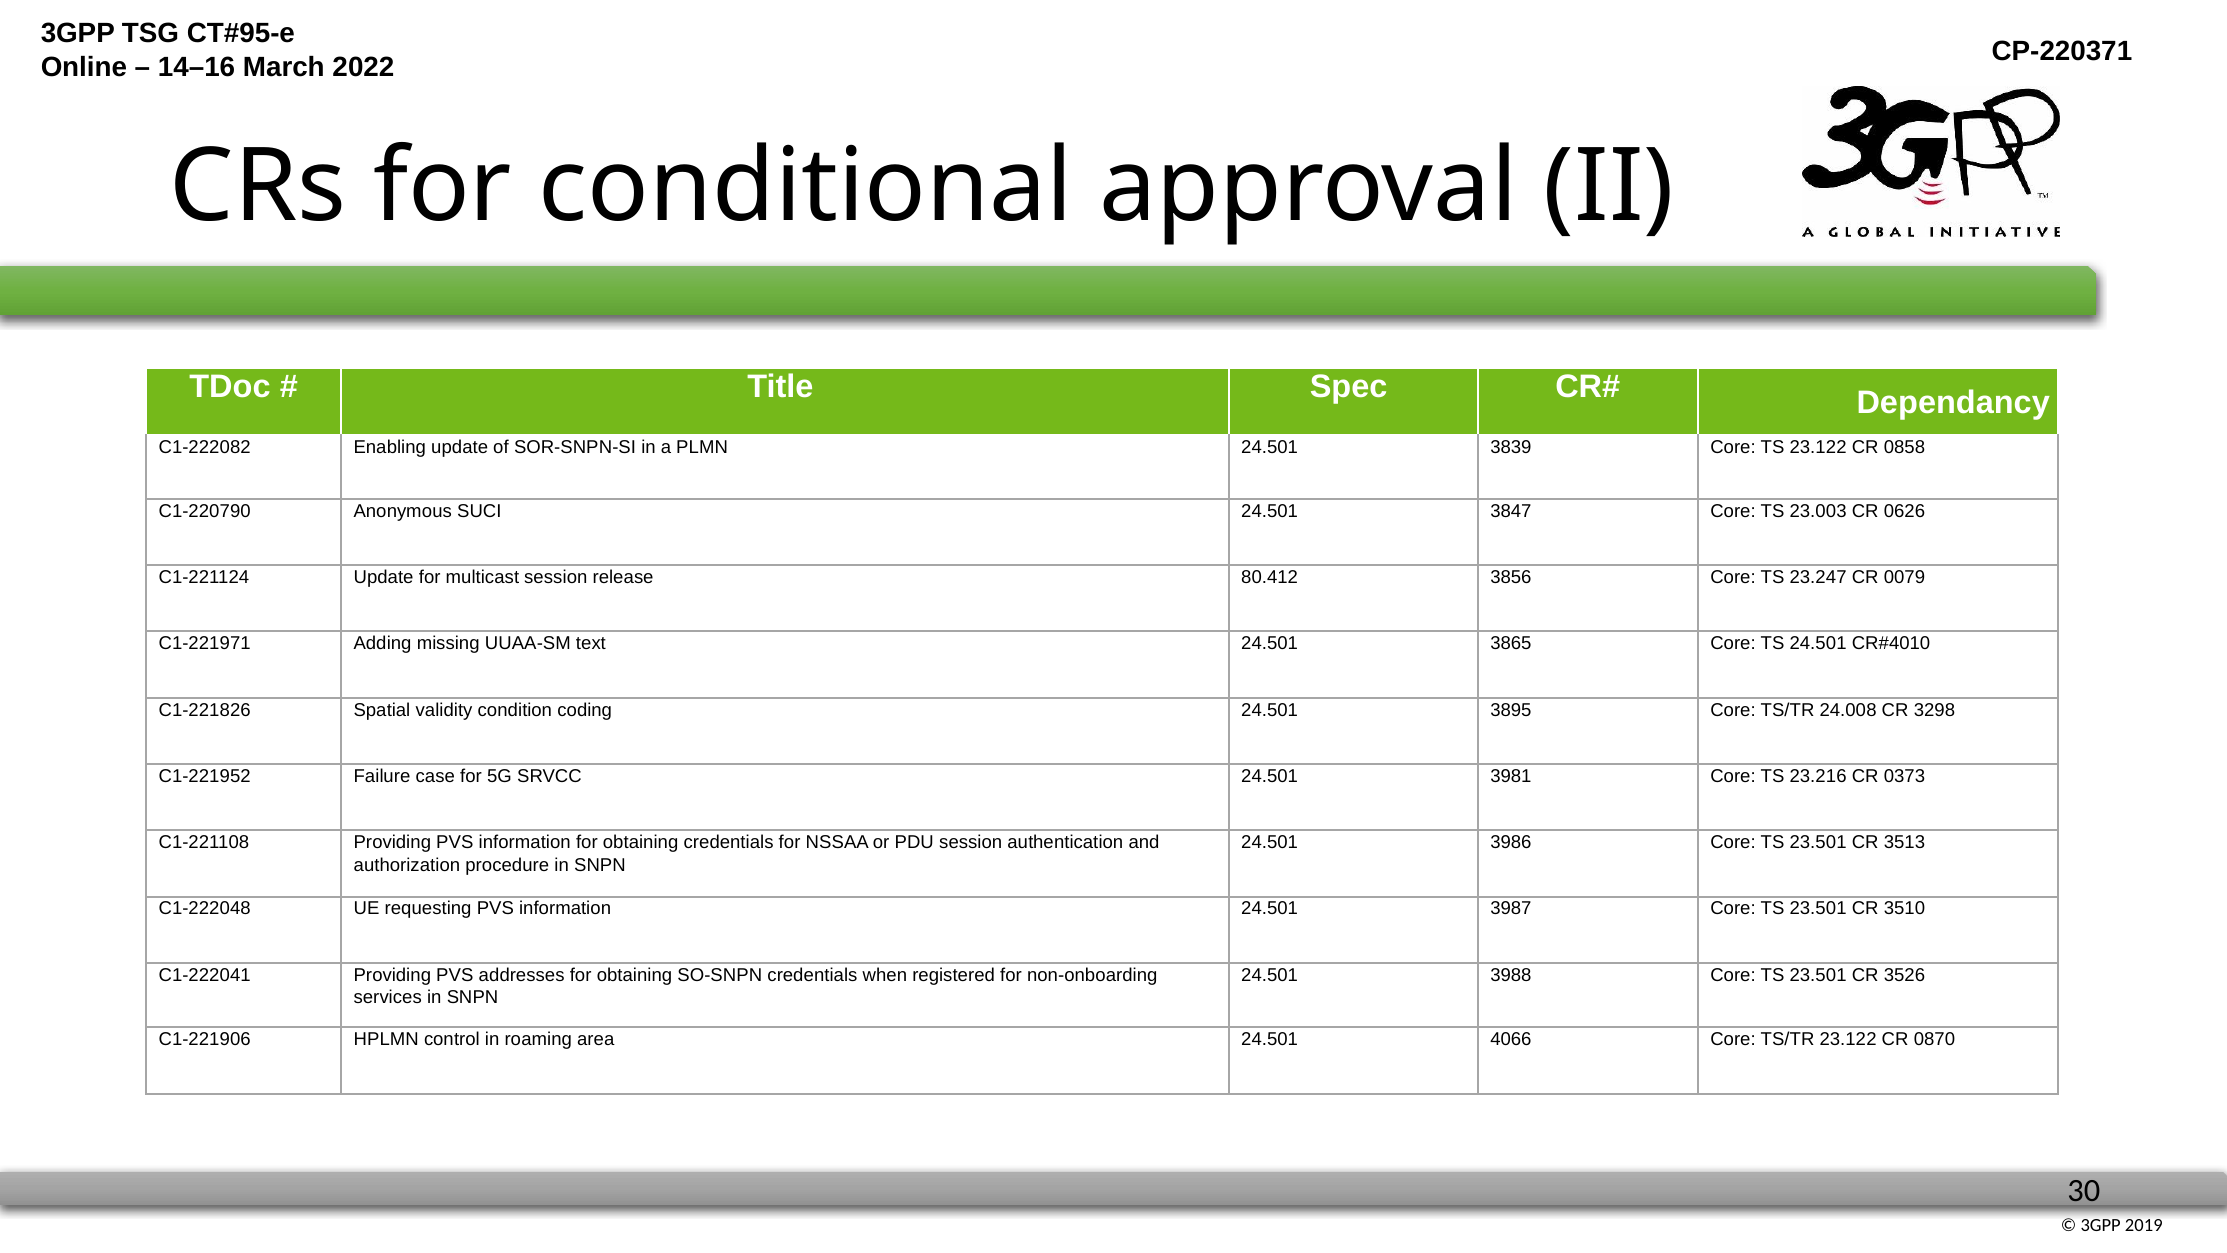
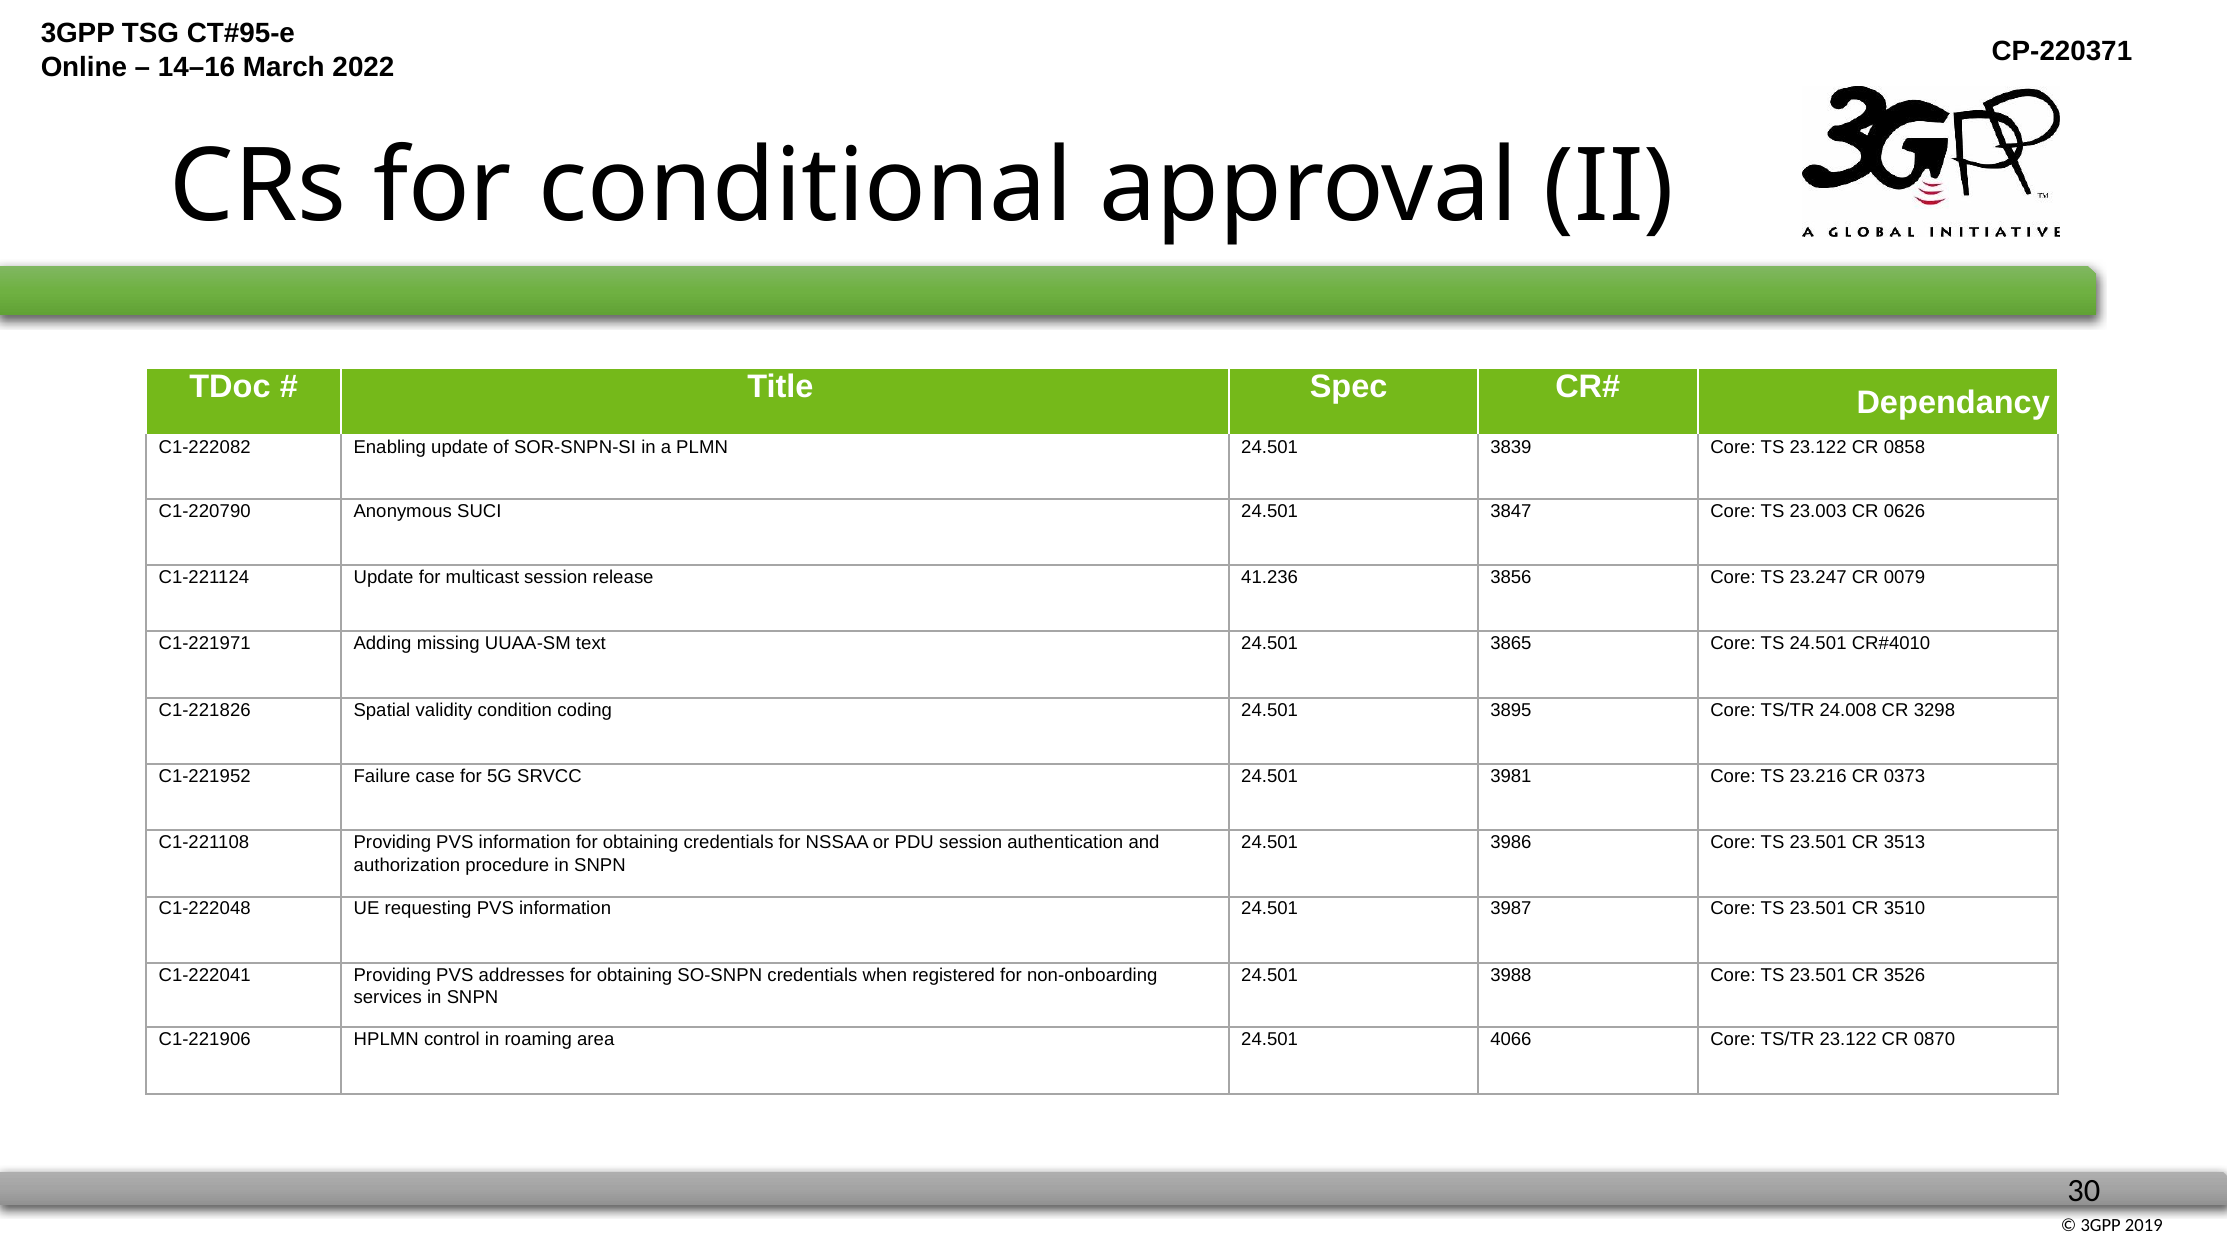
80.412: 80.412 -> 41.236 (1270, 577)
